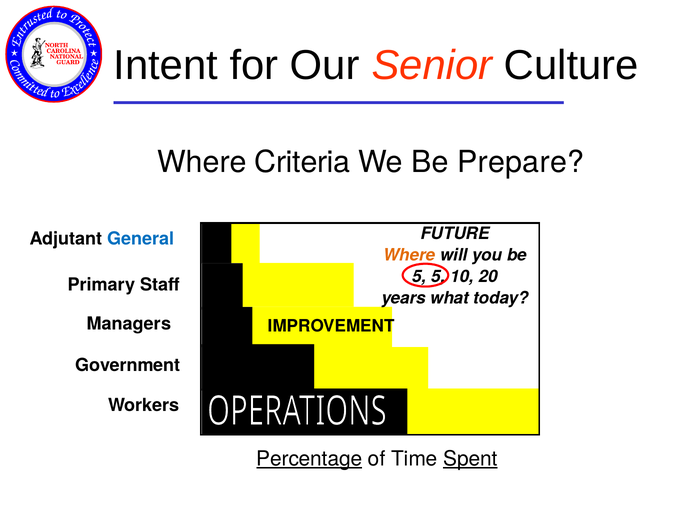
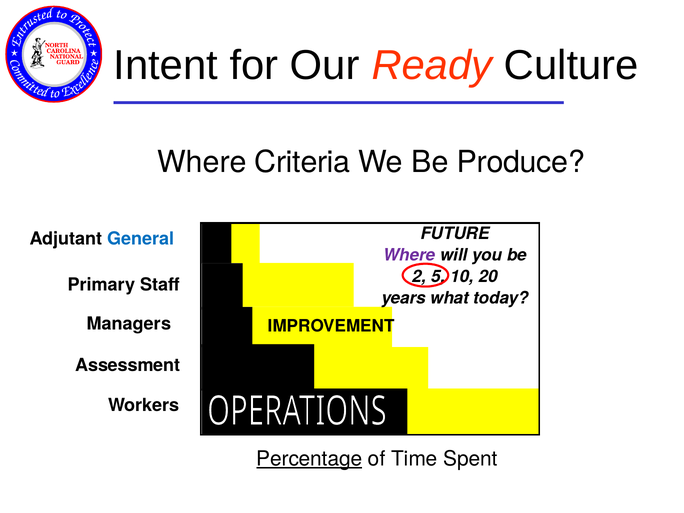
Senior: Senior -> Ready (432, 66)
Prepare: Prepare -> Produce (521, 162)
Where colour: orange -> purple (409, 255)
5: 5 -> 2 (420, 277)
Government: Government -> Assessment (128, 365)
Spent underline: present -> none (470, 459)
